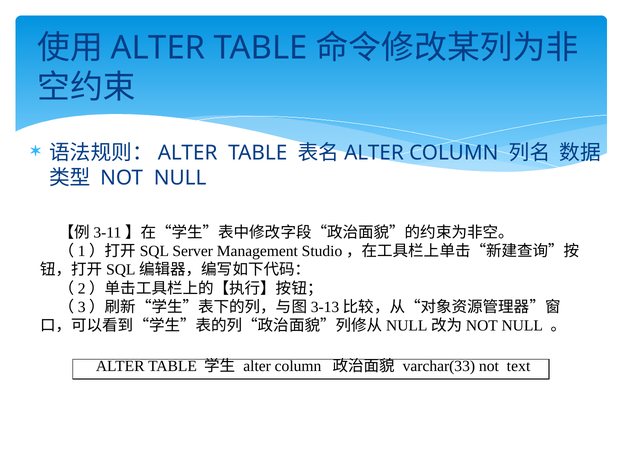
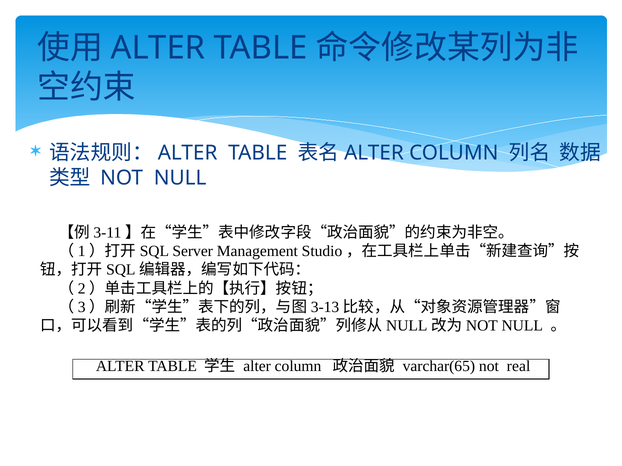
varchar(33: varchar(33 -> varchar(65 (439, 367)
text: text -> real (519, 367)
